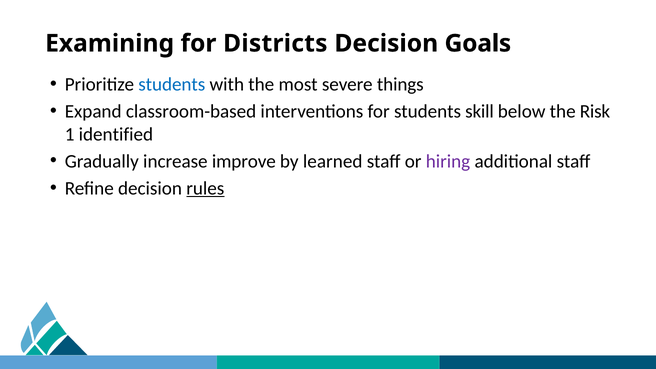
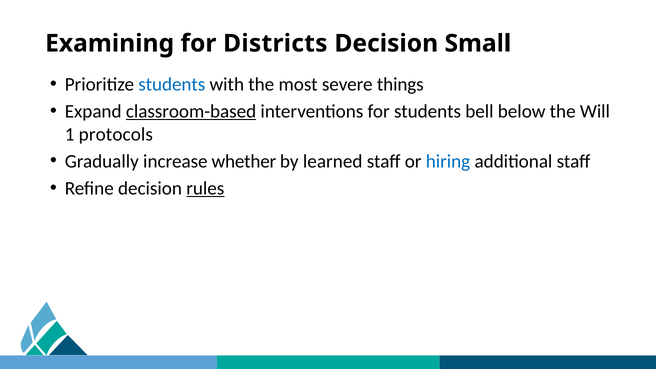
Goals: Goals -> Small (478, 43)
classroom-based underline: none -> present (191, 111)
skill: skill -> bell (479, 111)
Risk: Risk -> Will (595, 111)
identified: identified -> protocols (116, 134)
improve: improve -> whether (244, 161)
hiring colour: purple -> blue (448, 161)
